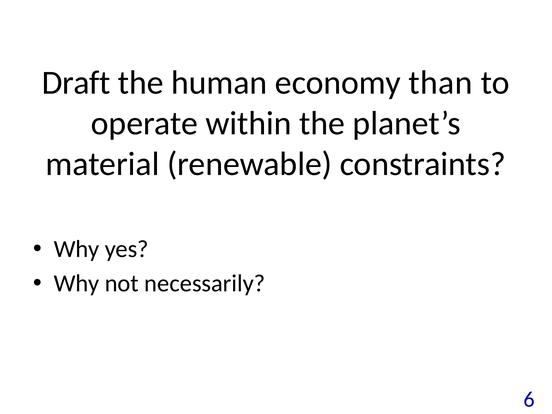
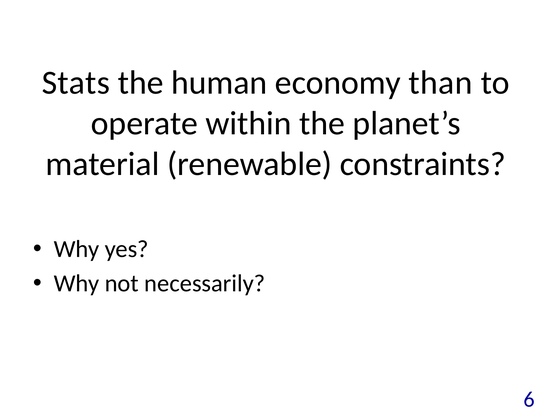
Draft: Draft -> Stats (76, 83)
